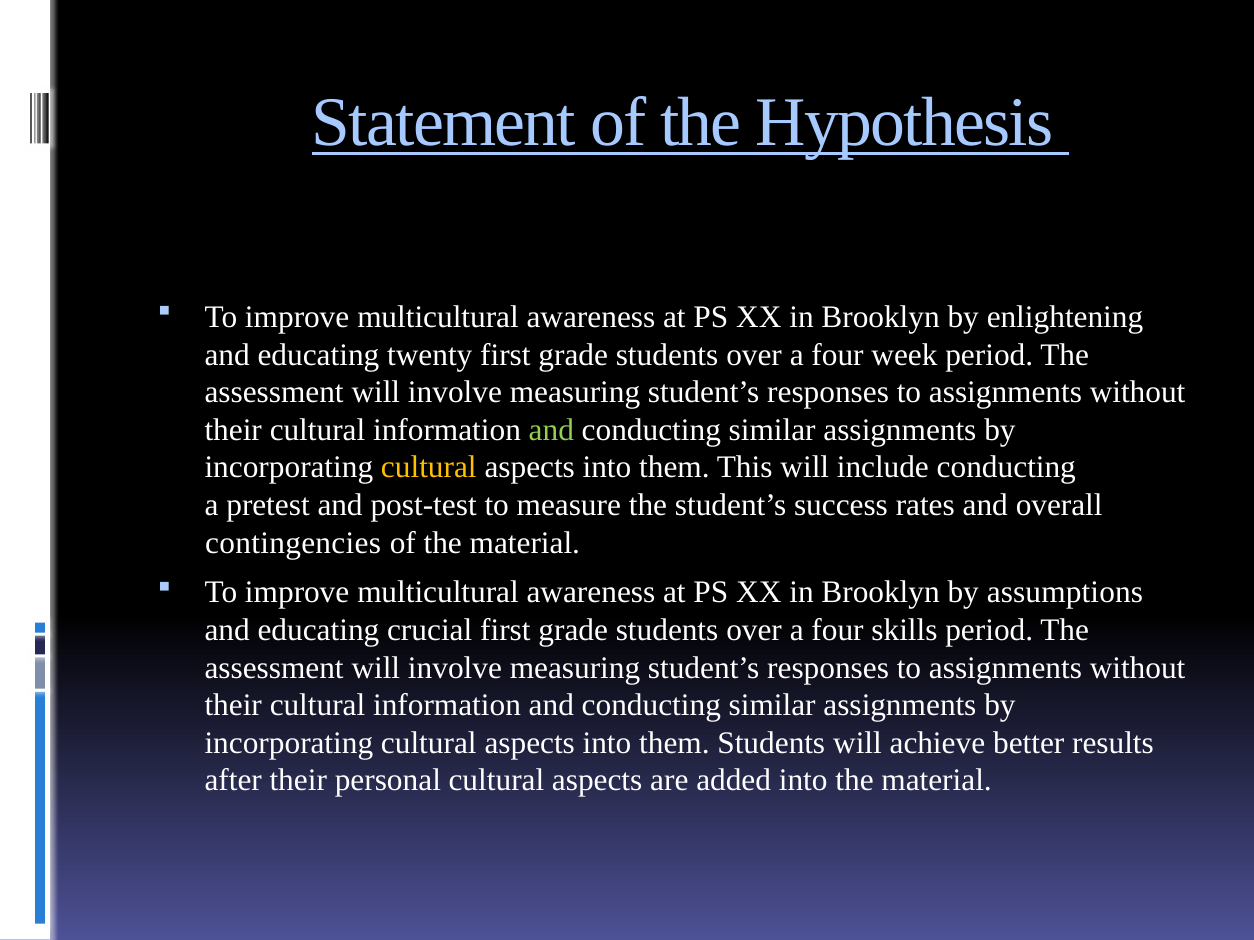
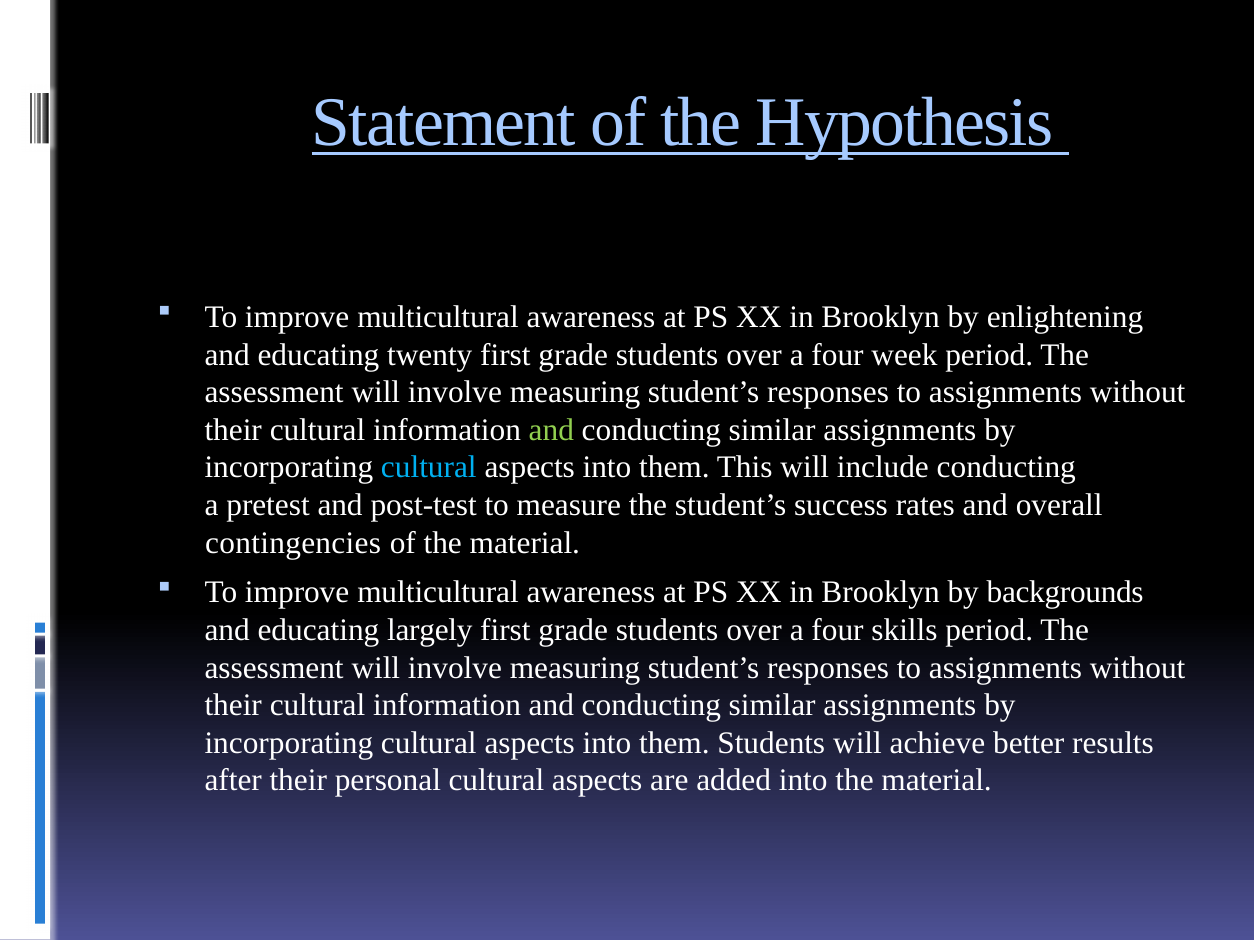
cultural colour: yellow -> light blue (429, 468)
assumptions: assumptions -> backgrounds (1065, 593)
crucial: crucial -> largely (430, 630)
